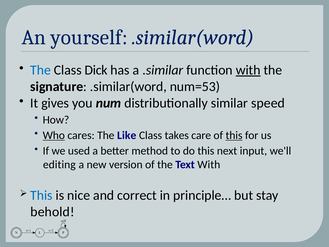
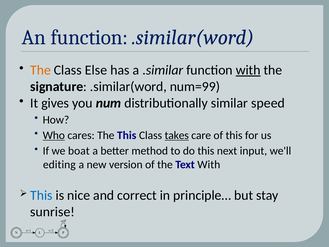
An yourself: yourself -> function (89, 37)
The colour: blue -> orange (41, 70)
Dick: Dick -> Else (96, 70)
num=53: num=53 -> num=99 (195, 86)
The Like: Like -> This (127, 135)
takes underline: none -> present (177, 135)
this underline: present -> none (234, 135)
used: used -> boat (79, 151)
behold: behold -> sunrise (53, 212)
